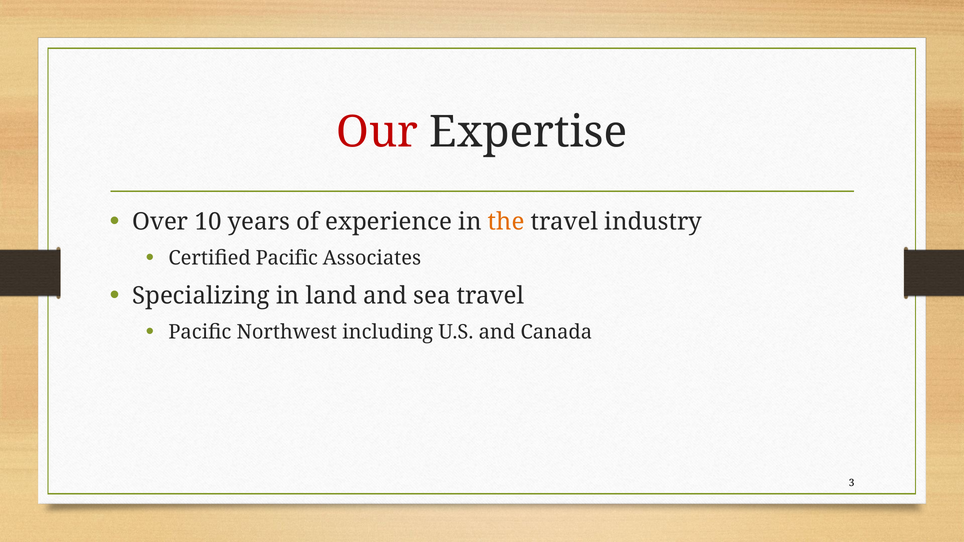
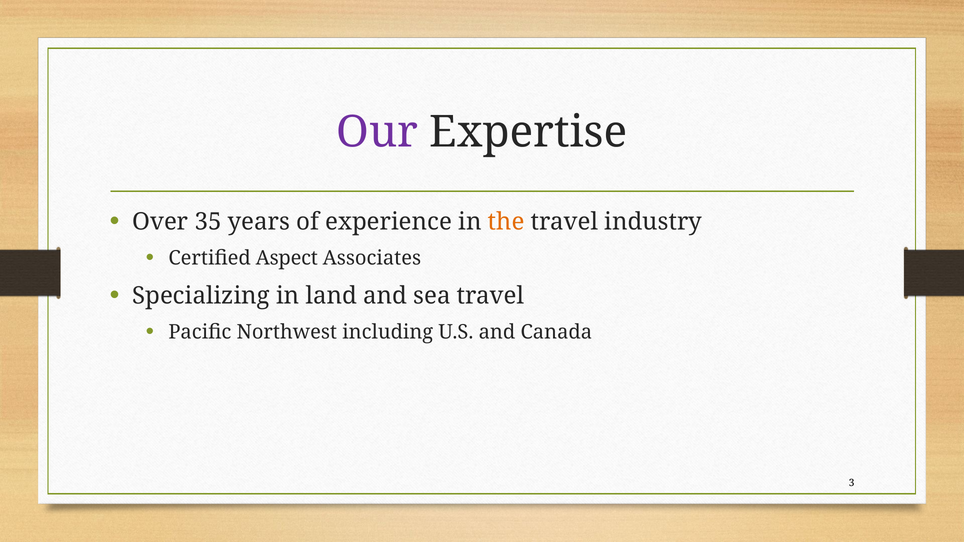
Our colour: red -> purple (377, 132)
10: 10 -> 35 (208, 222)
Certified Pacific: Pacific -> Aspect (287, 258)
